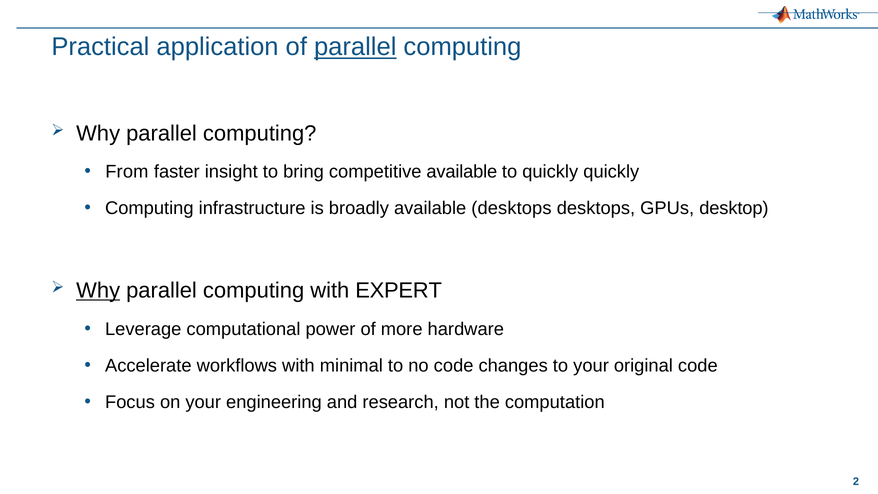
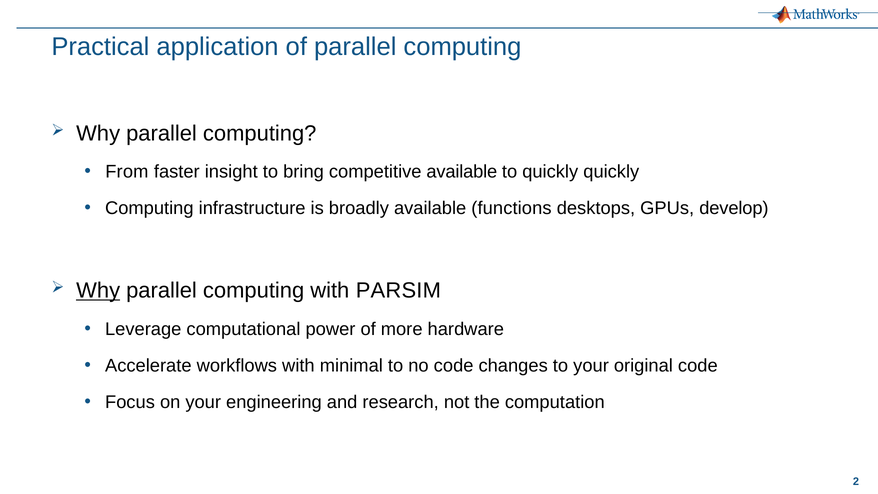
parallel underline: present -> none (355, 47)
available desktops: desktops -> functions (511, 208)
desktop: desktop -> develop (734, 208)
EXPERT: EXPERT -> PARSIM (398, 291)
